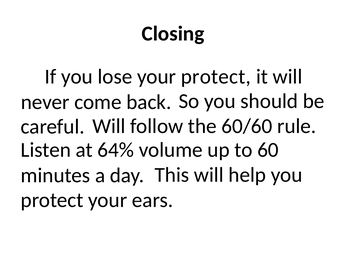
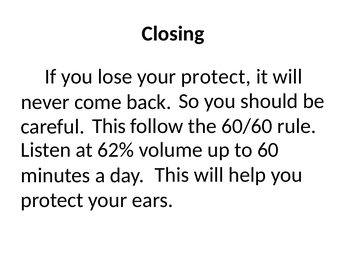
careful Will: Will -> This (109, 126)
64%: 64% -> 62% (116, 150)
